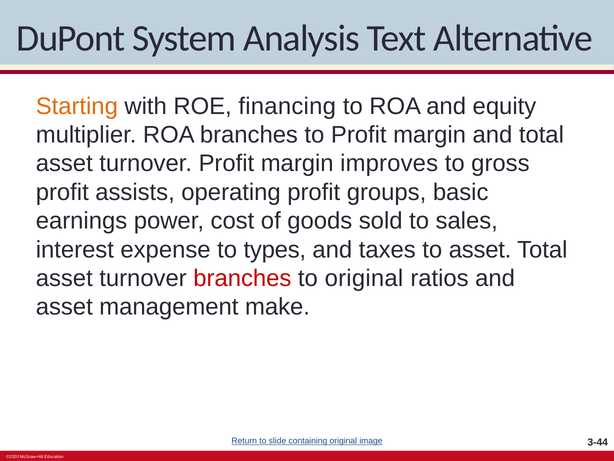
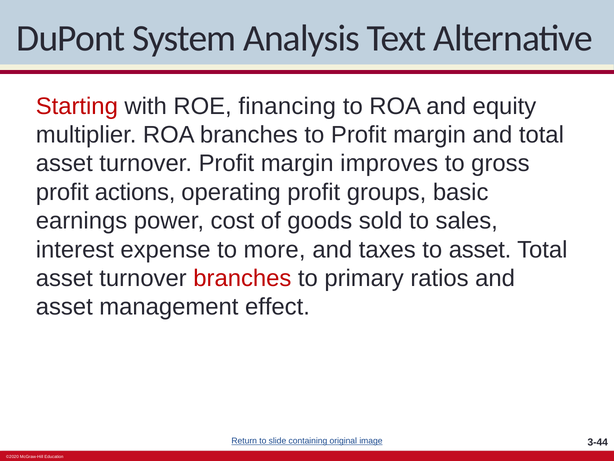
Starting colour: orange -> red (77, 106)
assists: assists -> actions (135, 192)
types: types -> more (275, 249)
to original: original -> primary (364, 278)
make: make -> effect (277, 307)
